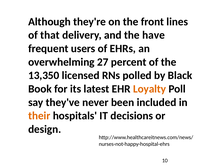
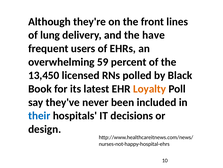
that: that -> lung (50, 35)
27: 27 -> 59 (103, 62)
13,350: 13,350 -> 13,450 (44, 75)
their colour: orange -> blue (39, 115)
